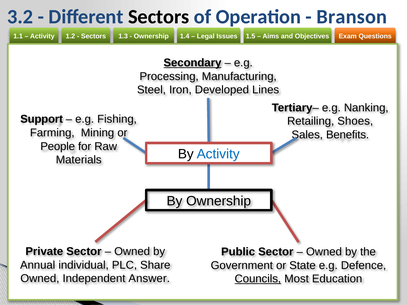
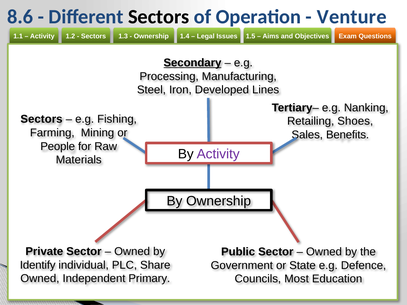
3.2: 3.2 -> 8.6 (20, 17)
Branson: Branson -> Venture (352, 17)
Support: Support -> Sectors (42, 119)
Activity colour: blue -> purple (218, 154)
Annual: Annual -> Identify (38, 265)
Answer: Answer -> Primary (149, 279)
Councils underline: present -> none (258, 279)
